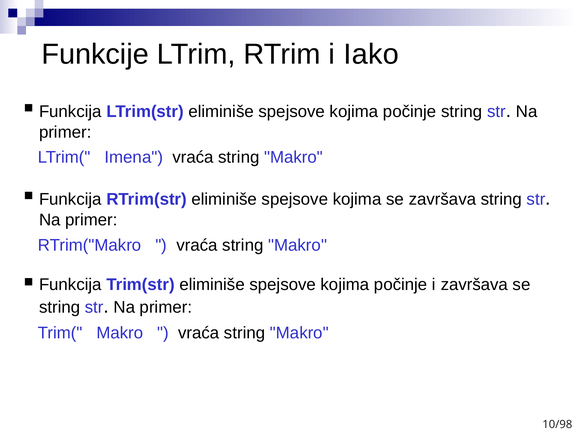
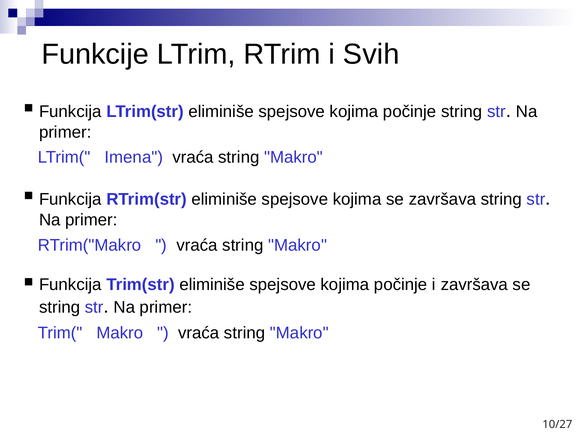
Iako: Iako -> Svih (371, 54)
10/98: 10/98 -> 10/27 (557, 424)
